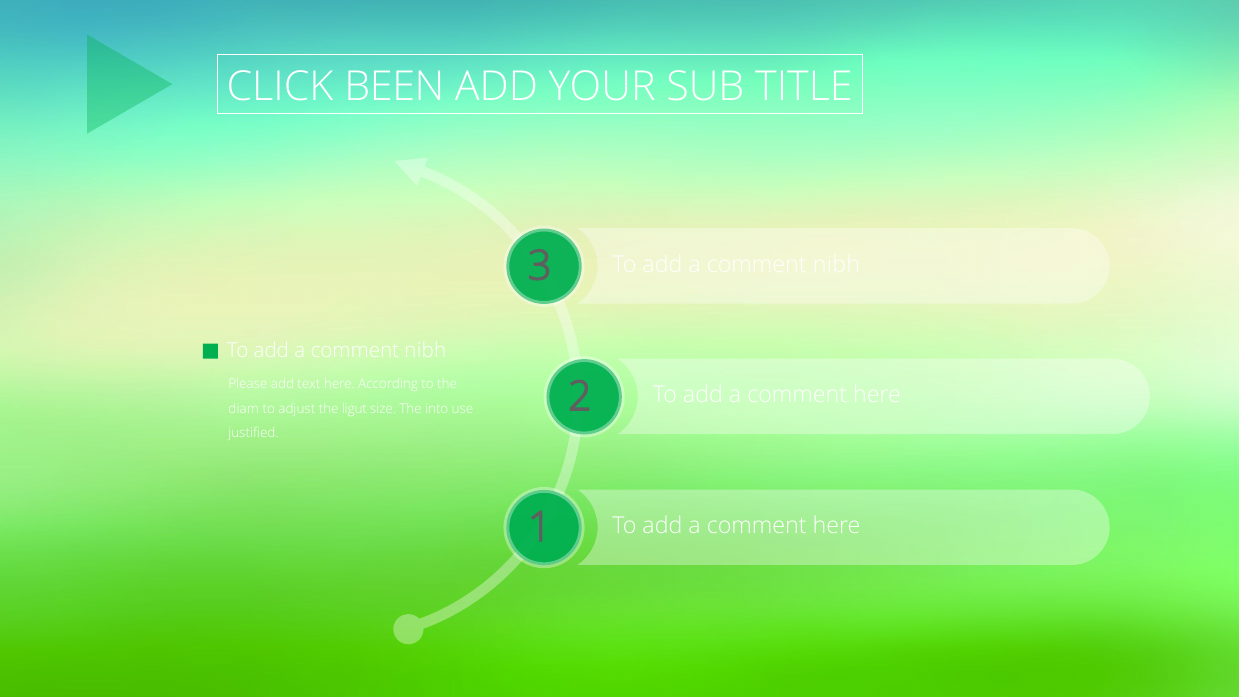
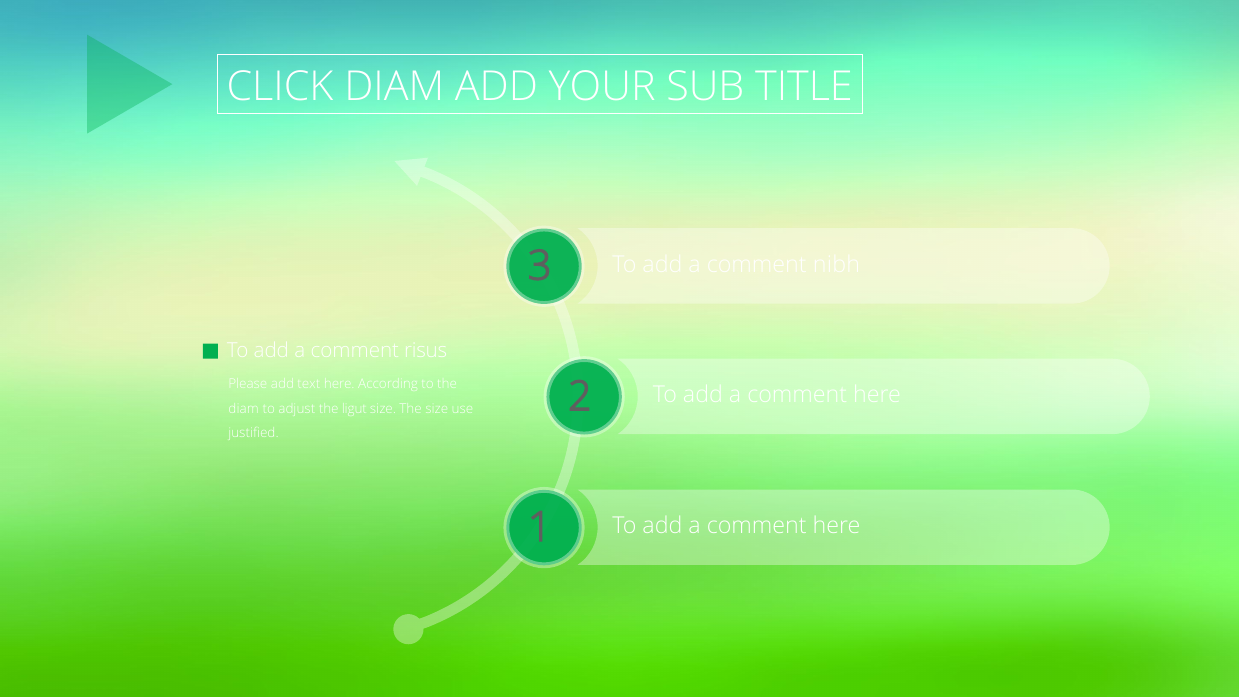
CLICK BEEN: BEEN -> DIAM (394, 87)
nibh: nibh -> risus (426, 351)
The into: into -> size (437, 409)
